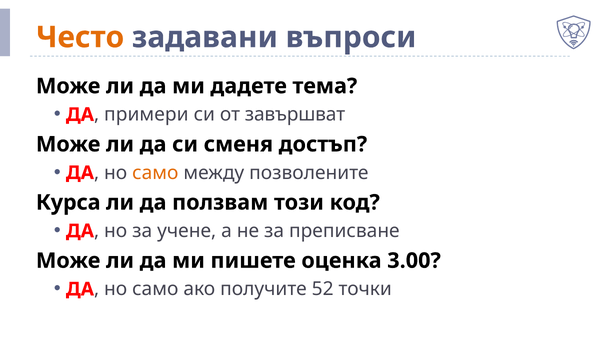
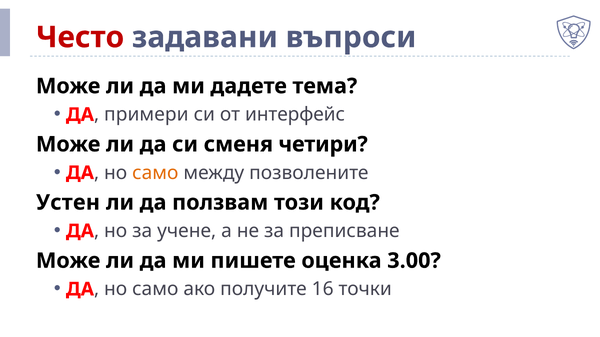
Често colour: orange -> red (80, 37)
завършват: завършват -> интерфейс (295, 115)
достъп: достъп -> четири (323, 145)
Курса: Курса -> Устен (68, 203)
52: 52 -> 16 (323, 290)
